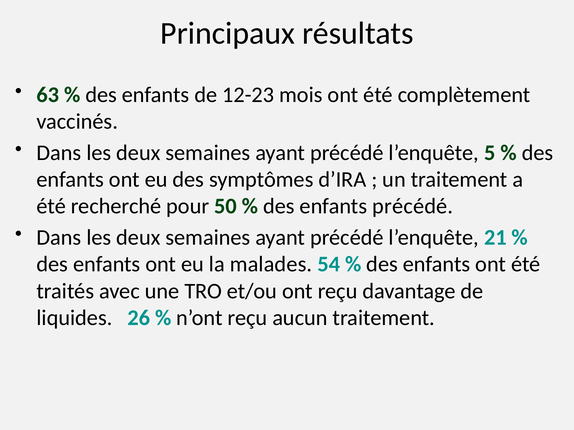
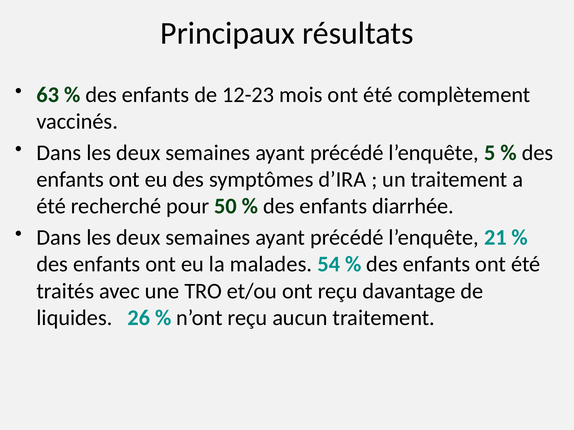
enfants précédé: précédé -> diarrhée (413, 206)
